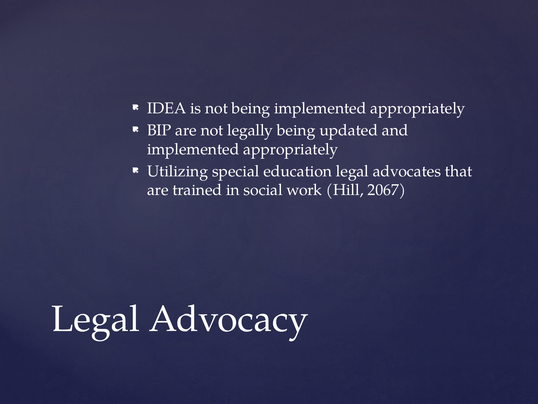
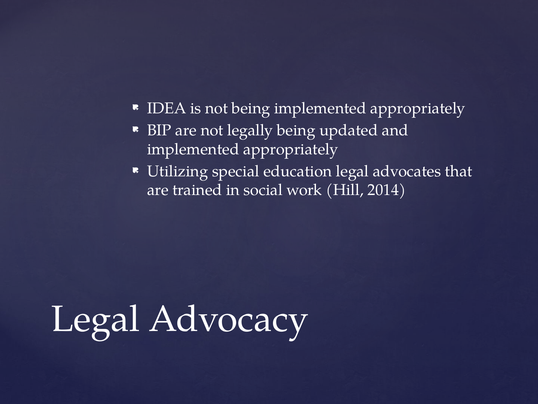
2067: 2067 -> 2014 (387, 190)
